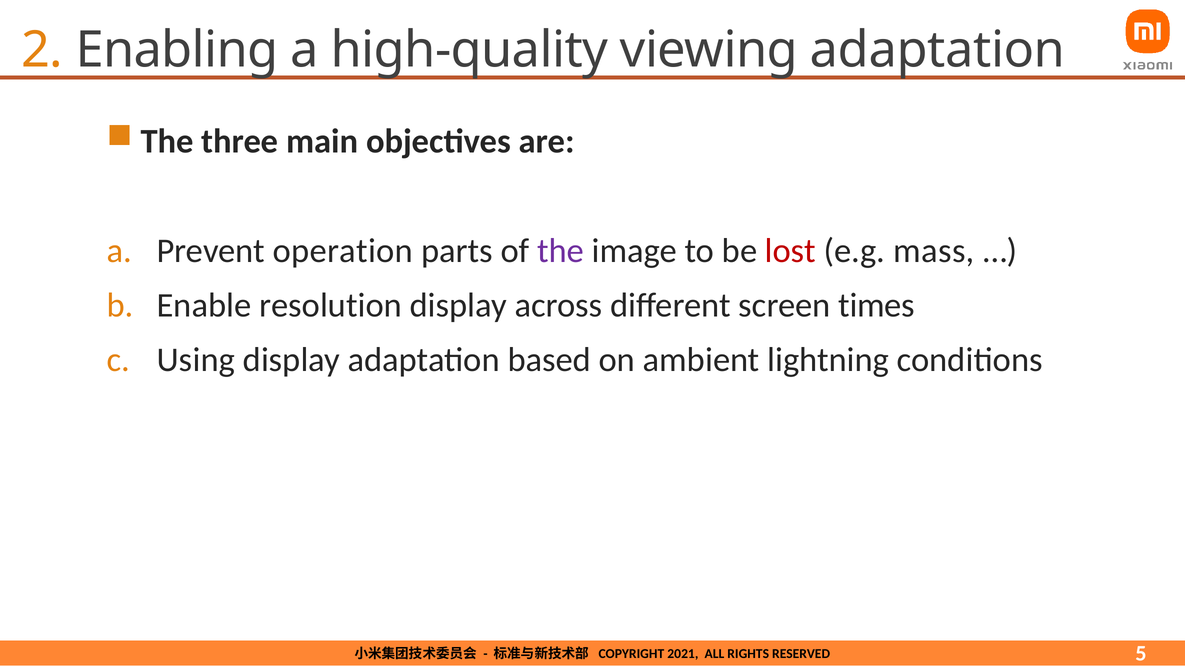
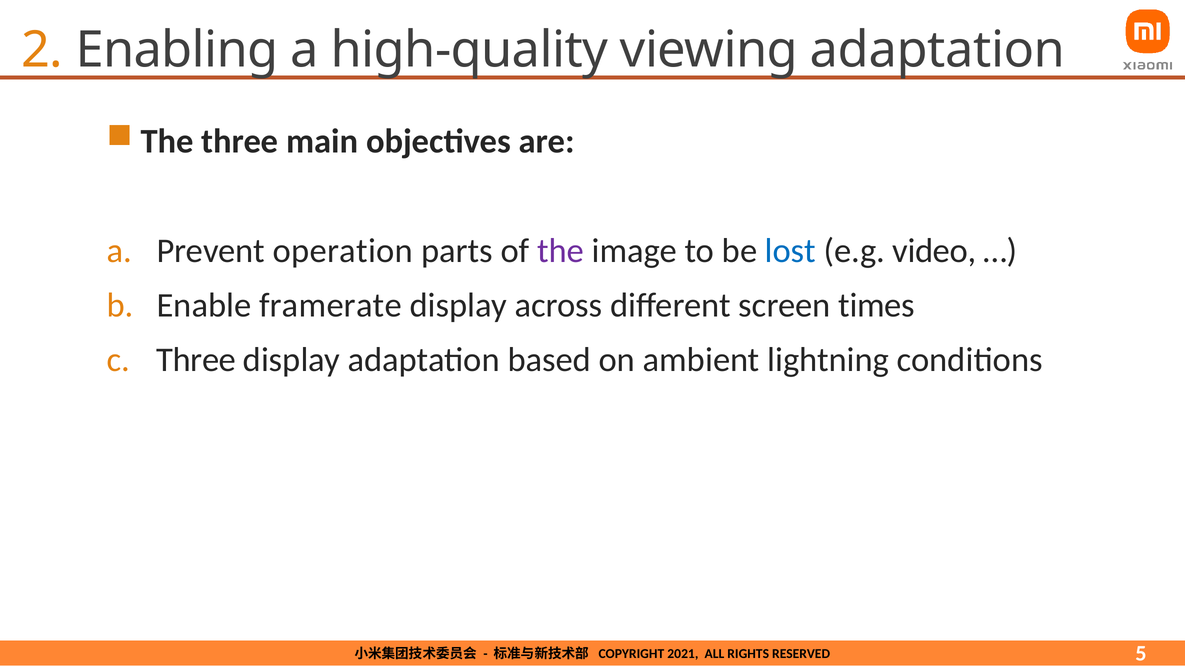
lost colour: red -> blue (790, 251)
mass: mass -> video (934, 251)
resolution: resolution -> framerate (330, 306)
Using: Using -> Three (196, 360)
